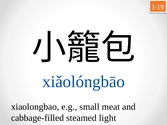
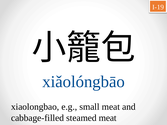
steamed light: light -> meat (108, 118)
